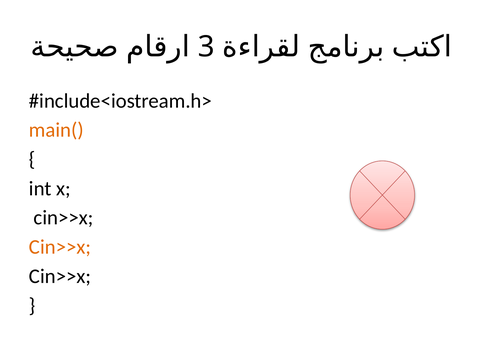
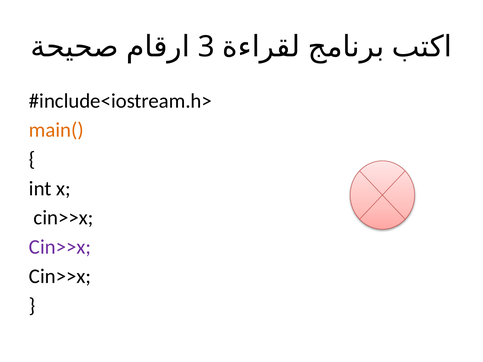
Cin>>x colour: orange -> purple (60, 247)
